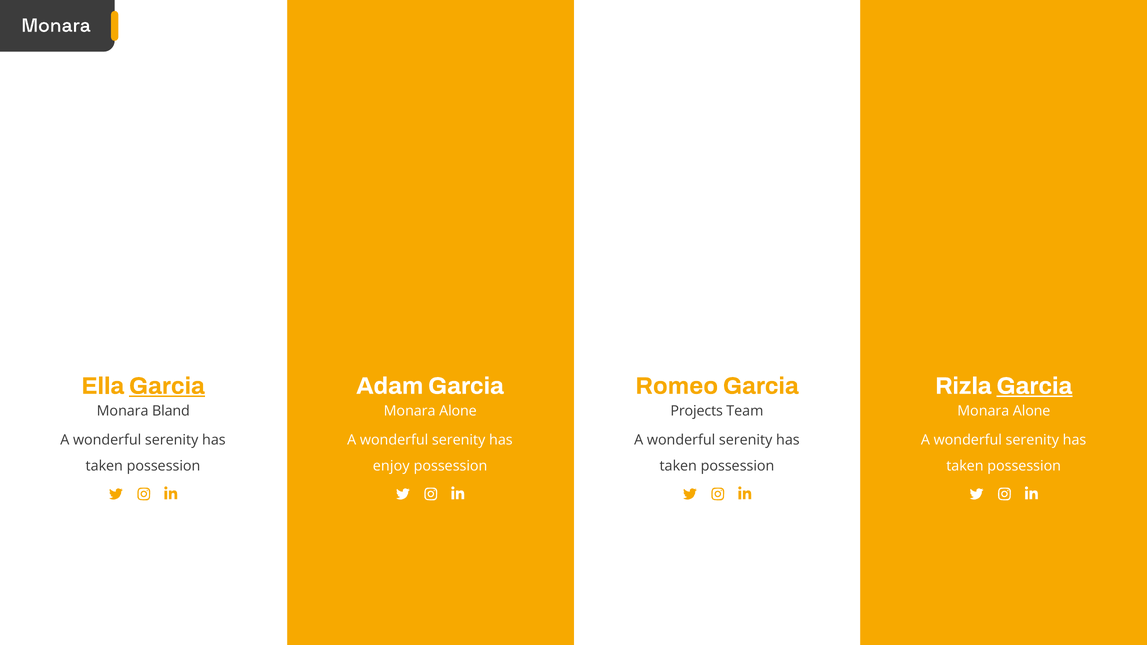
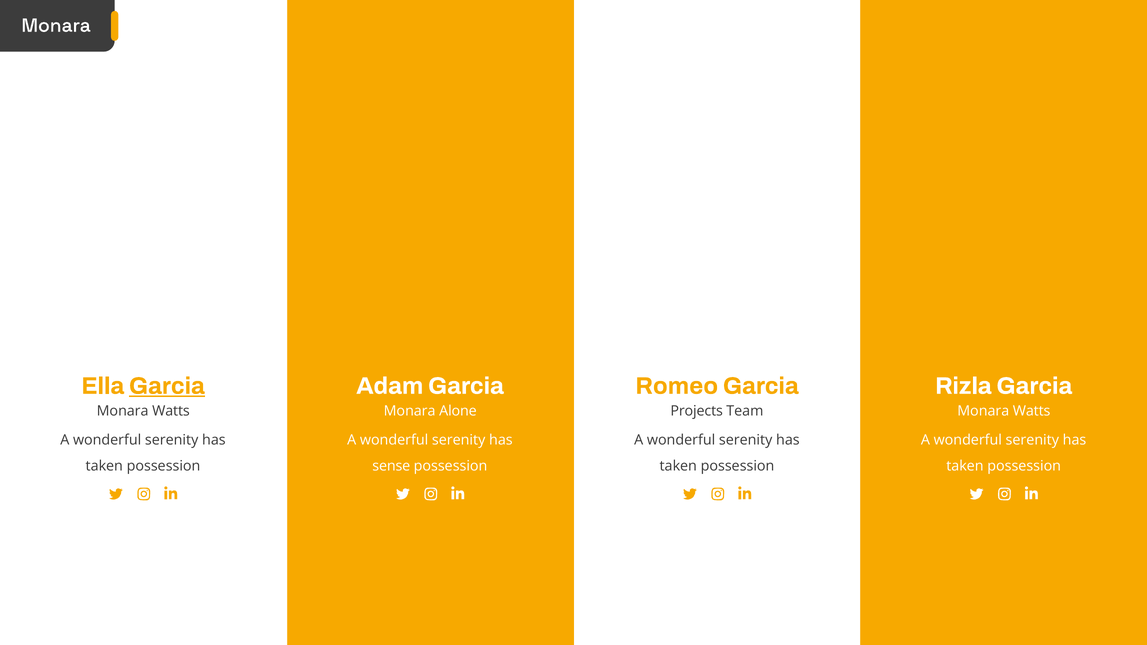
Garcia underline: present -> none (1034, 386)
Bland: Bland -> Watts (171, 411)
Alone: Alone -> Watts (1032, 411)
enjoy: enjoy -> sense (391, 466)
